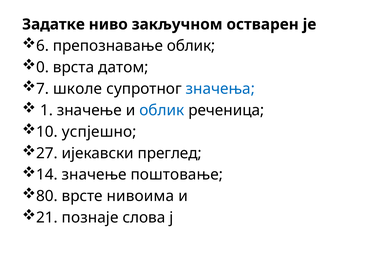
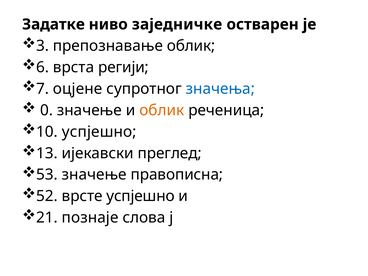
закључном: закључном -> заједничке (177, 24)
6: 6 -> 3 (42, 46)
0: 0 -> 6 (42, 67)
датом: датом -> регији (123, 67)
школе: школе -> оцјене (78, 89)
1: 1 -> 0 (46, 110)
облик colour: blue -> orange (162, 110)
27: 27 -> 13 (47, 153)
14: 14 -> 53 (47, 175)
поштовање: поштовање -> правописна (177, 175)
80: 80 -> 52 (47, 196)
врсте нивоима: нивоима -> успјешно (141, 196)
